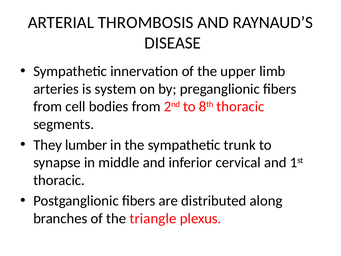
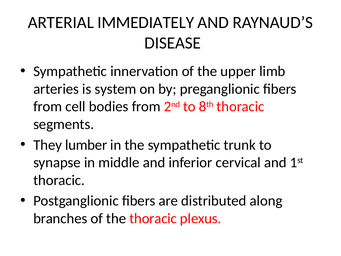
THROMBOSIS: THROMBOSIS -> IMMEDIATELY (146, 23)
the triangle: triangle -> thoracic (153, 218)
